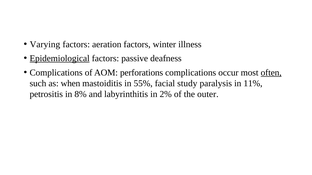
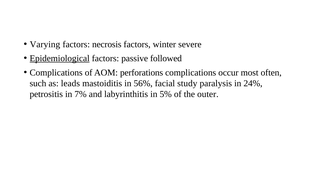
aeration: aeration -> necrosis (107, 44)
illness: illness -> severe (190, 44)
deafness: deafness -> followed (166, 59)
often underline: present -> none (271, 73)
when: when -> leads (70, 84)
55%: 55% -> 56% (143, 84)
11%: 11% -> 24% (253, 84)
8%: 8% -> 7% (81, 95)
2%: 2% -> 5% (166, 95)
